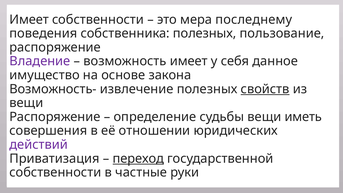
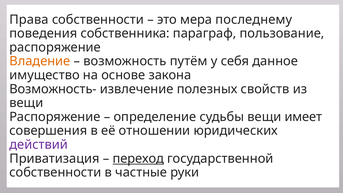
Имеет: Имеет -> Права (29, 20)
собственника полезных: полезных -> параграф (205, 33)
Владение colour: purple -> orange (40, 61)
возможность имеет: имеет -> путём (189, 61)
свойств underline: present -> none (265, 89)
иметь: иметь -> имеет (303, 117)
